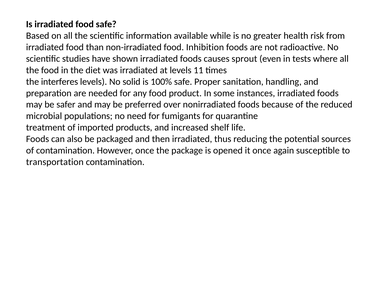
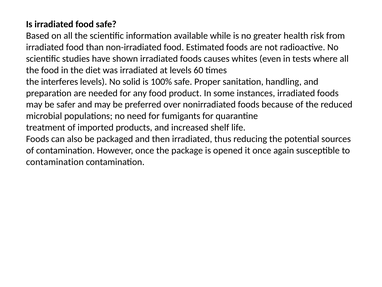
Inhibition: Inhibition -> Estimated (205, 47)
sprout: sprout -> whites (244, 59)
11: 11 -> 60 (198, 70)
transportation: transportation -> contamination (55, 162)
